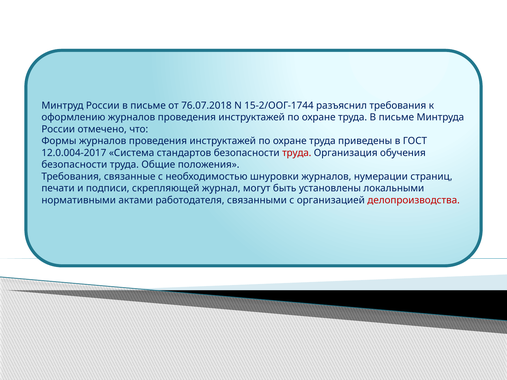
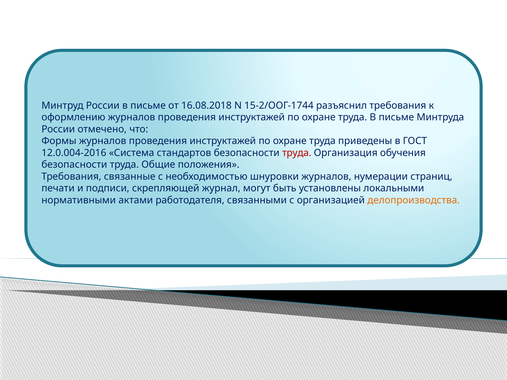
76.07.2018: 76.07.2018 -> 16.08.2018 (206, 106)
12.0.004-2017: 12.0.004-2017 -> 12.0.004-2016 (74, 153)
делопроизводства colour: red -> orange (414, 200)
